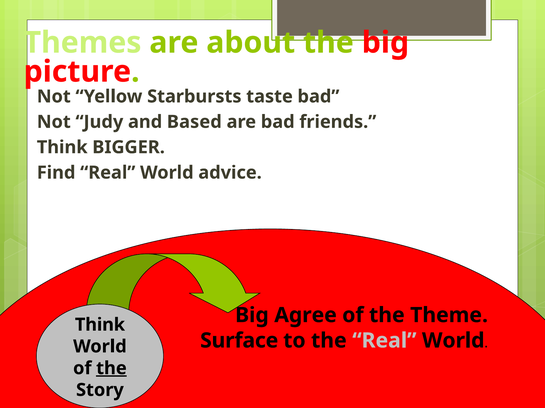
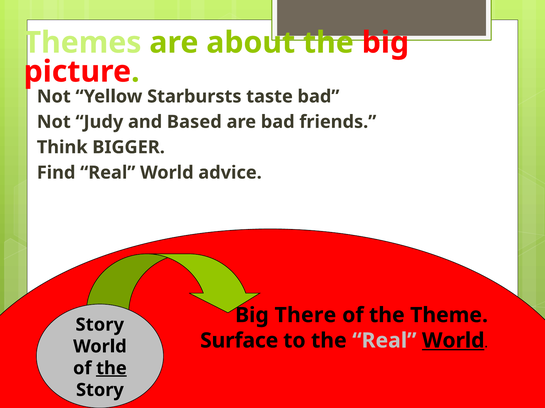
Agree: Agree -> There (305, 316)
Think: Think -> Story (100, 325)
World underline: none -> present (453, 341)
